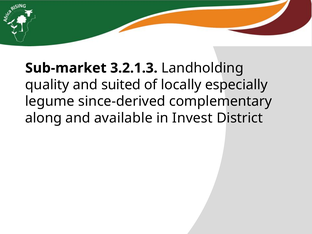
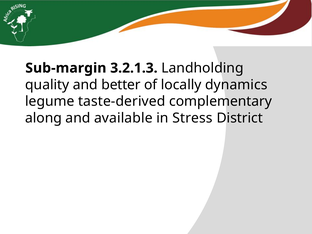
Sub-market: Sub-market -> Sub-margin (66, 68)
suited: suited -> better (121, 85)
especially: especially -> dynamics (236, 85)
since-derived: since-derived -> taste-derived (122, 101)
Invest: Invest -> Stress (192, 118)
